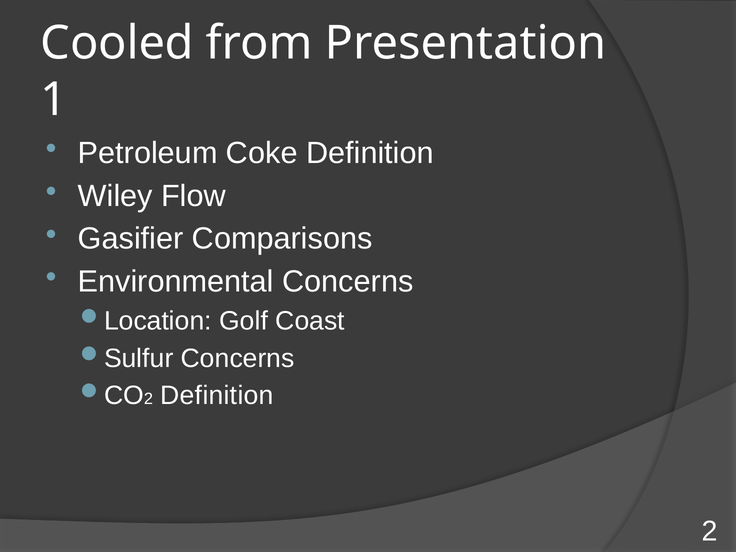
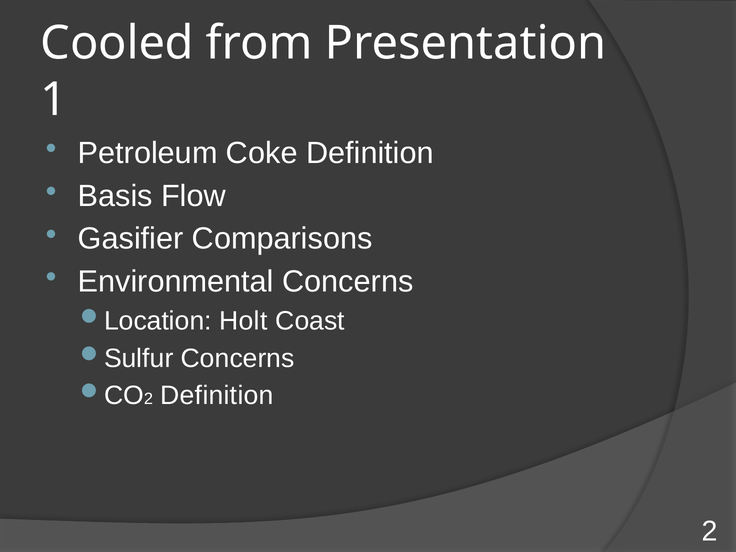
Wiley: Wiley -> Basis (115, 196)
Golf: Golf -> Holt (243, 321)
